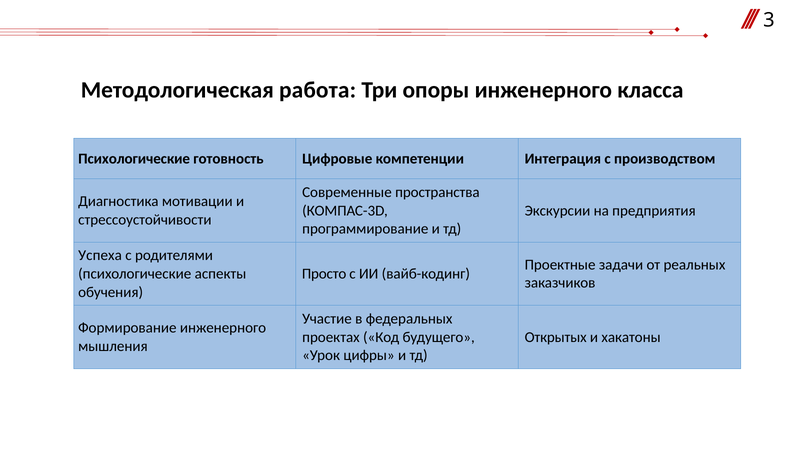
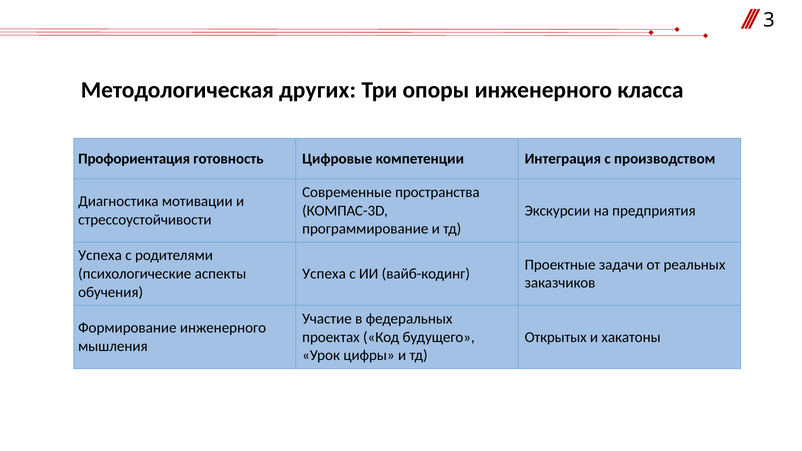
работа: работа -> других (318, 90)
Психологические: Психологические -> Профориентация (134, 159)
Просто: Просто -> Успеха (324, 274)
